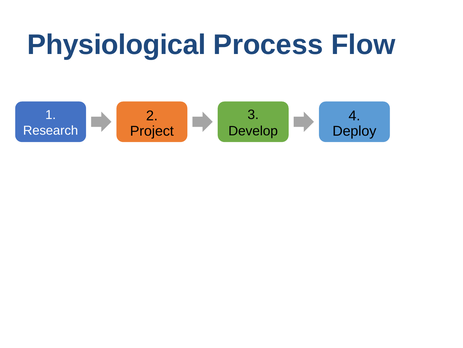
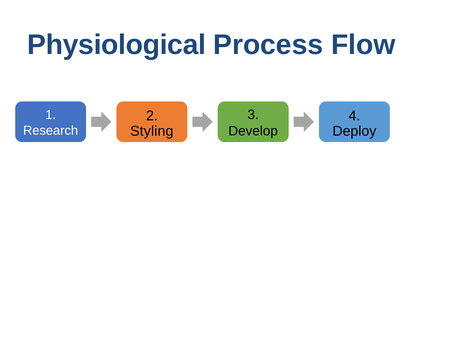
Project: Project -> Styling (152, 131)
